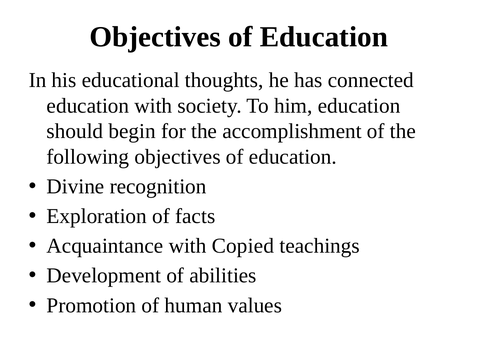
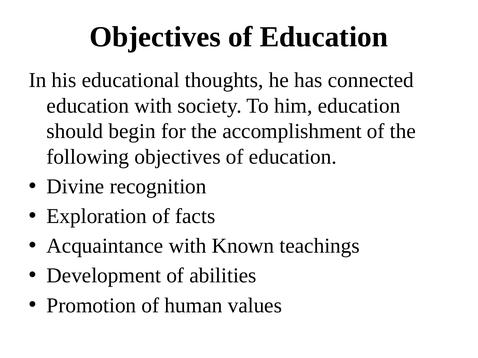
Copied: Copied -> Known (243, 246)
